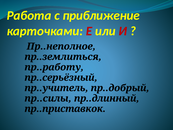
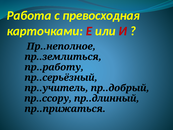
приближение: приближение -> превосходная (101, 15)
пр..силы: пр..силы -> пр..ссору (48, 98)
пр..приставкок: пр..приставкок -> пр..прижаться (65, 109)
